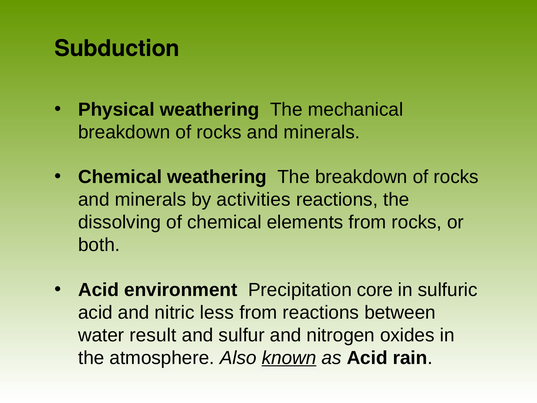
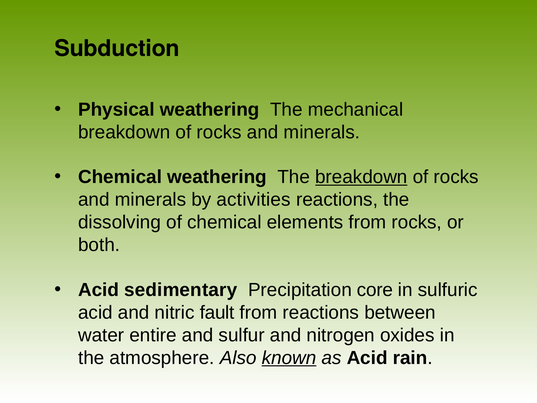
breakdown underline: none -> present (361, 177)
environment: environment -> sedimentary (181, 290)
less: less -> fault (217, 312)
result: result -> entire (153, 335)
